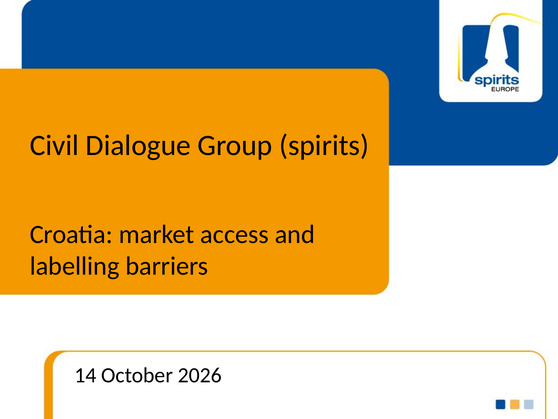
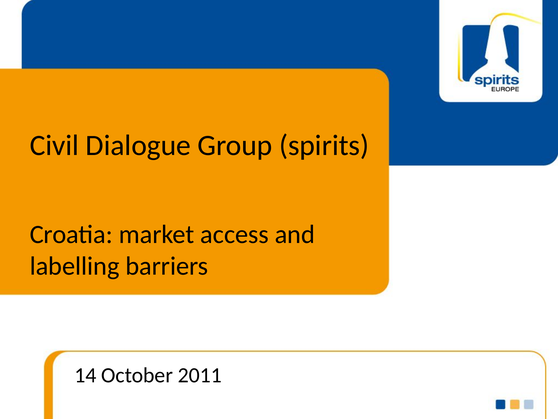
2026: 2026 -> 2011 (200, 375)
